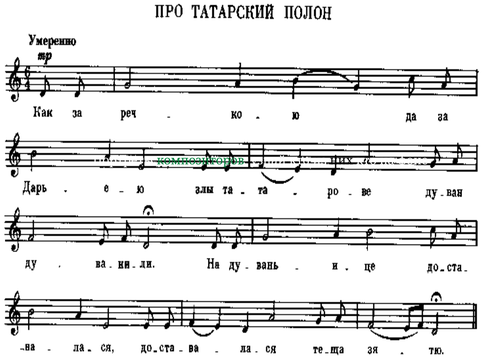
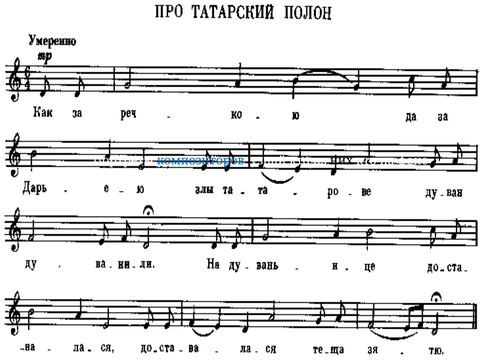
композиторов colour: green -> blue (200, 161)
